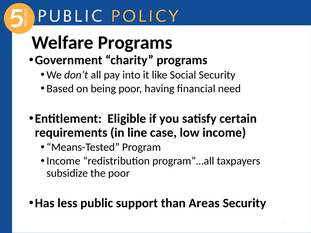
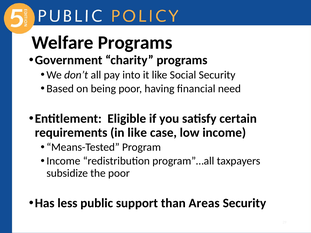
in line: line -> like (137, 133)
